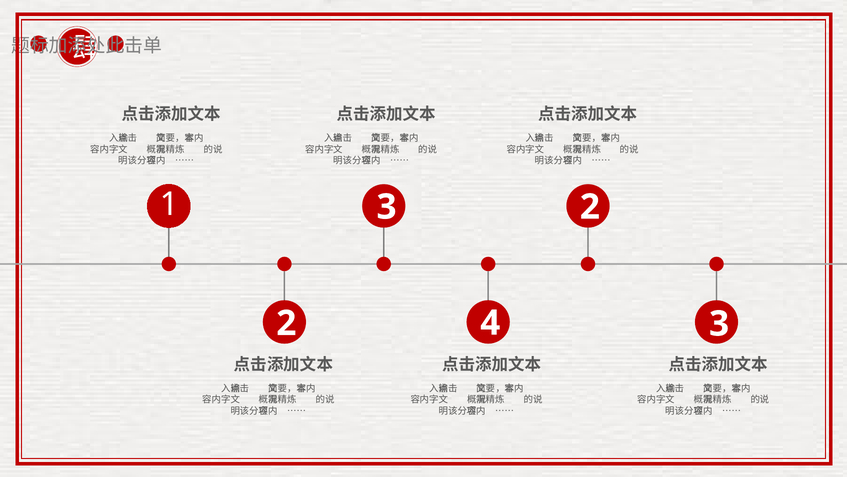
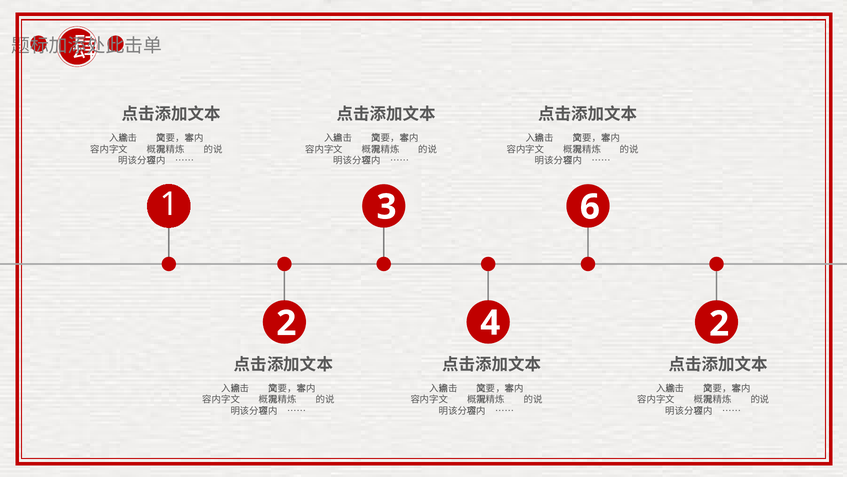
3 2: 2 -> 6 (590, 207)
4 3: 3 -> 2 (719, 324)
